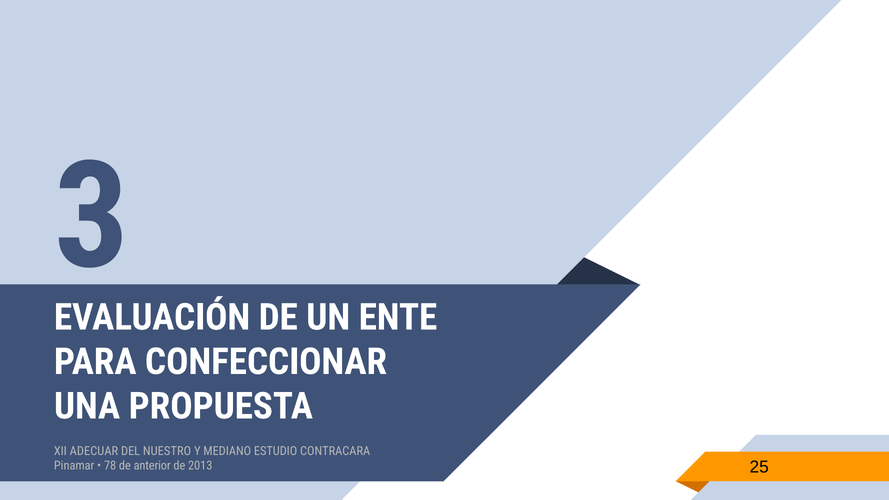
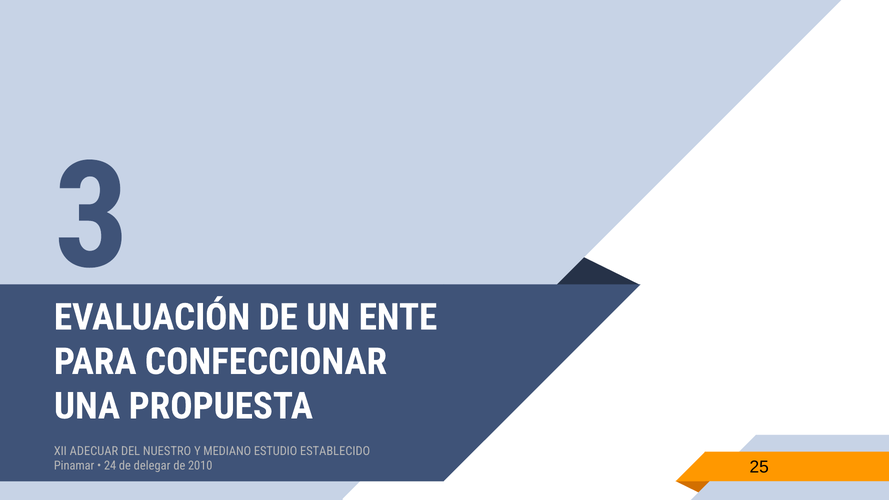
CONTRACARA: CONTRACARA -> ESTABLECIDO (335, 451)
78: 78 -> 24 (110, 466)
anterior: anterior -> delegar (152, 466)
2013: 2013 -> 2010 (200, 466)
